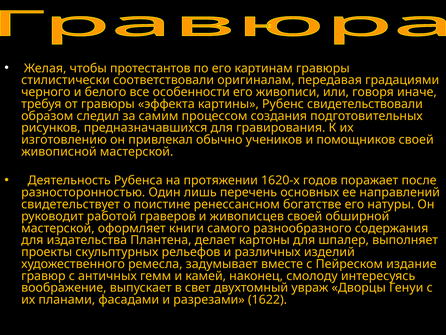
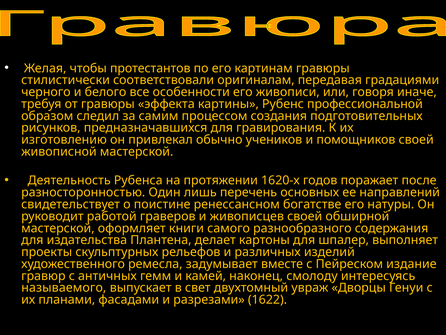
свидетельствовали: свидетельствовали -> профессиональной (365, 104)
воображение: воображение -> называемого (64, 287)
